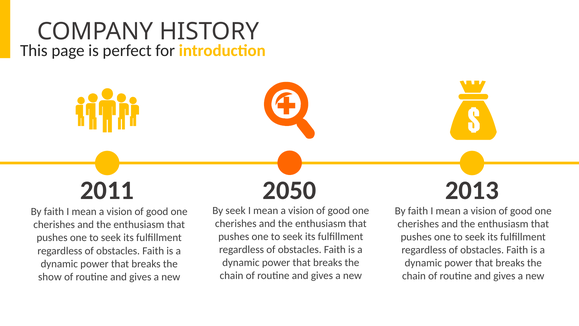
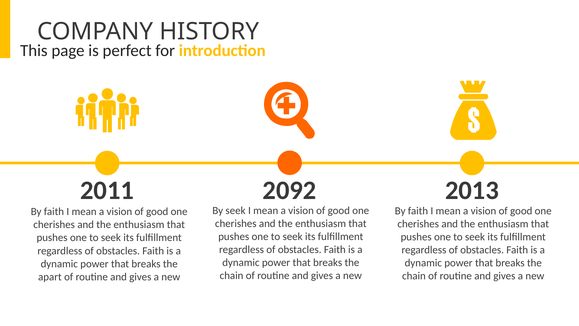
2050: 2050 -> 2092 (289, 190)
show: show -> apart (50, 277)
